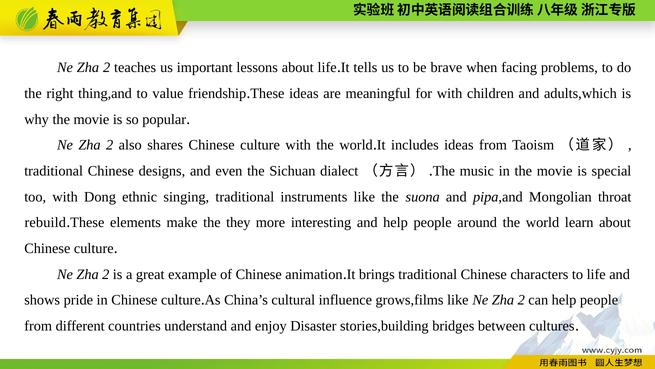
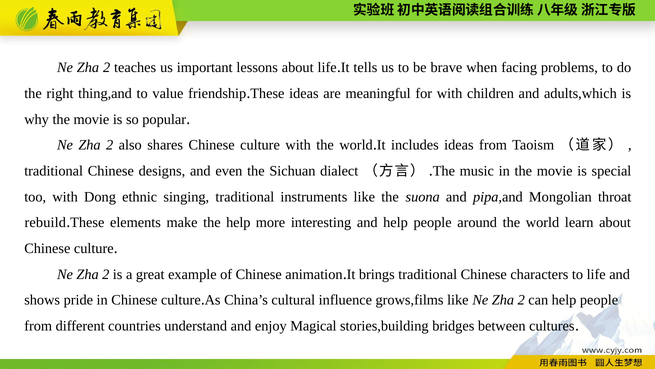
the they: they -> help (238, 222)
Disaster: Disaster -> Magical (313, 325)
